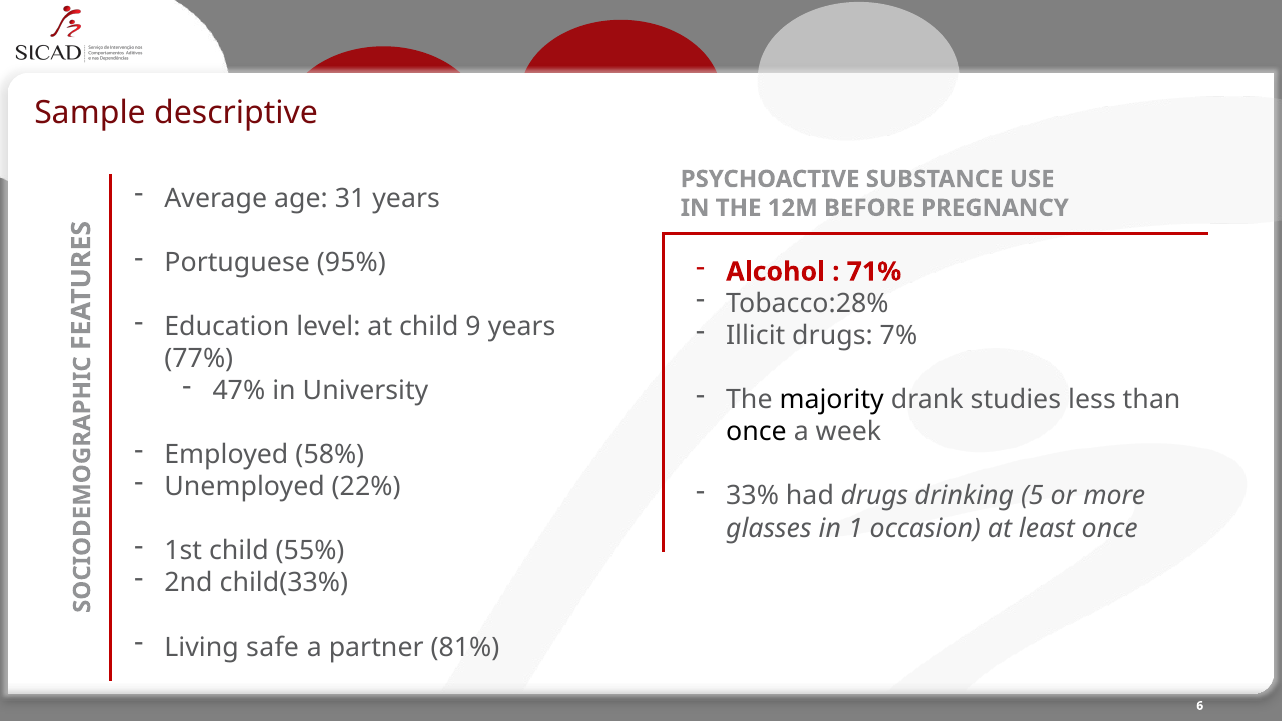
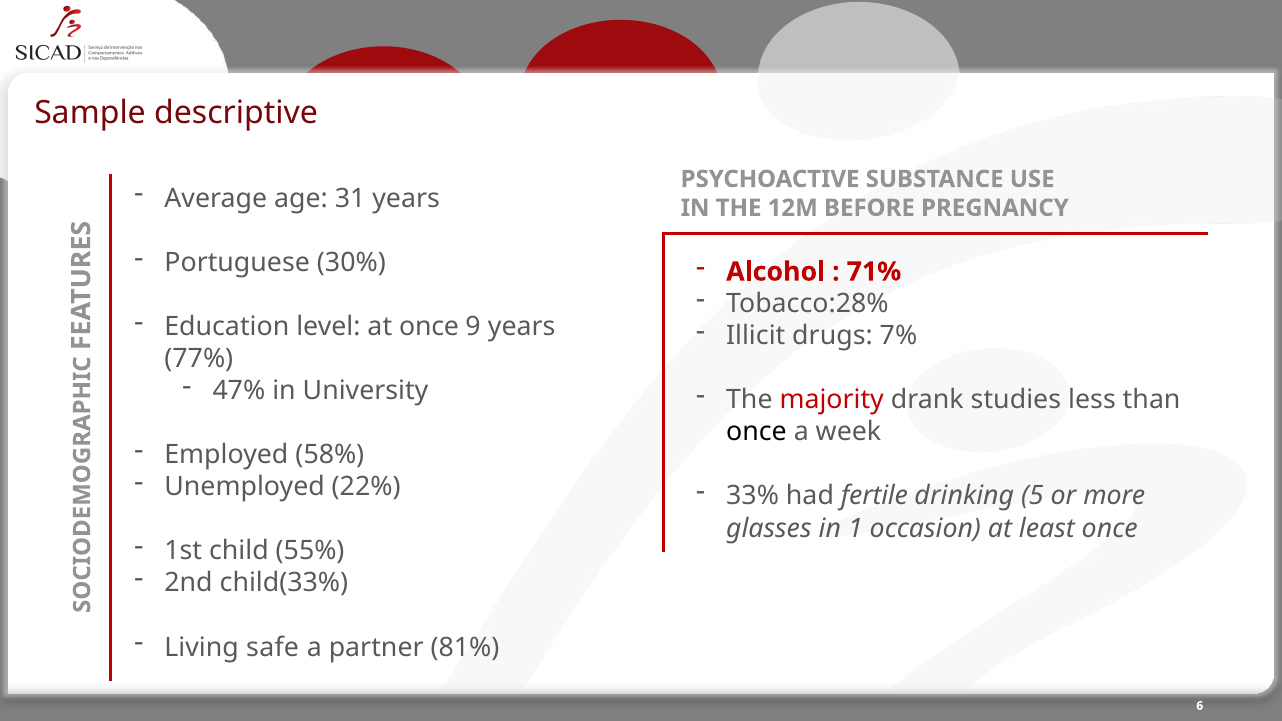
95%: 95% -> 30% (351, 263)
at child: child -> once (429, 327)
majority colour: black -> red (832, 400)
had drugs: drugs -> fertile (874, 496)
